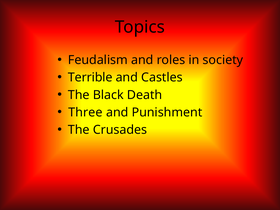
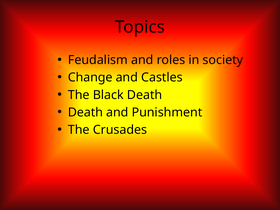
Terrible: Terrible -> Change (90, 77)
Three: Three -> Death (85, 112)
